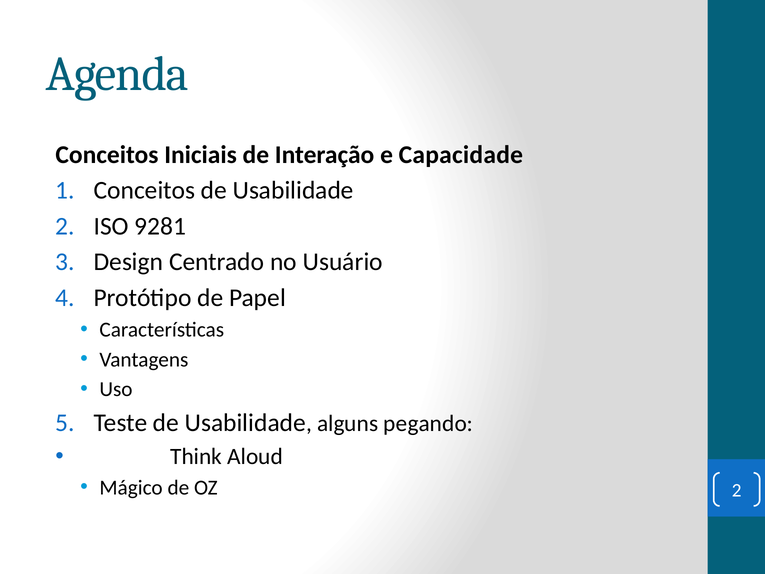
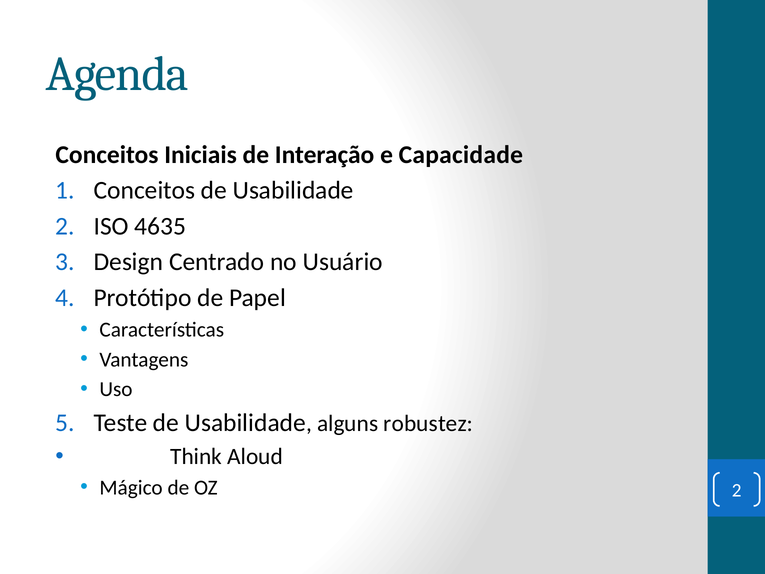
9281: 9281 -> 4635 (160, 226)
pegando: pegando -> robustez (428, 423)
